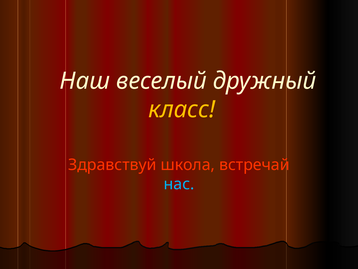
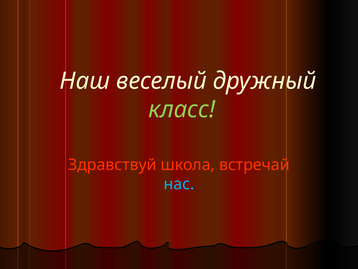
класс colour: yellow -> light green (182, 109)
